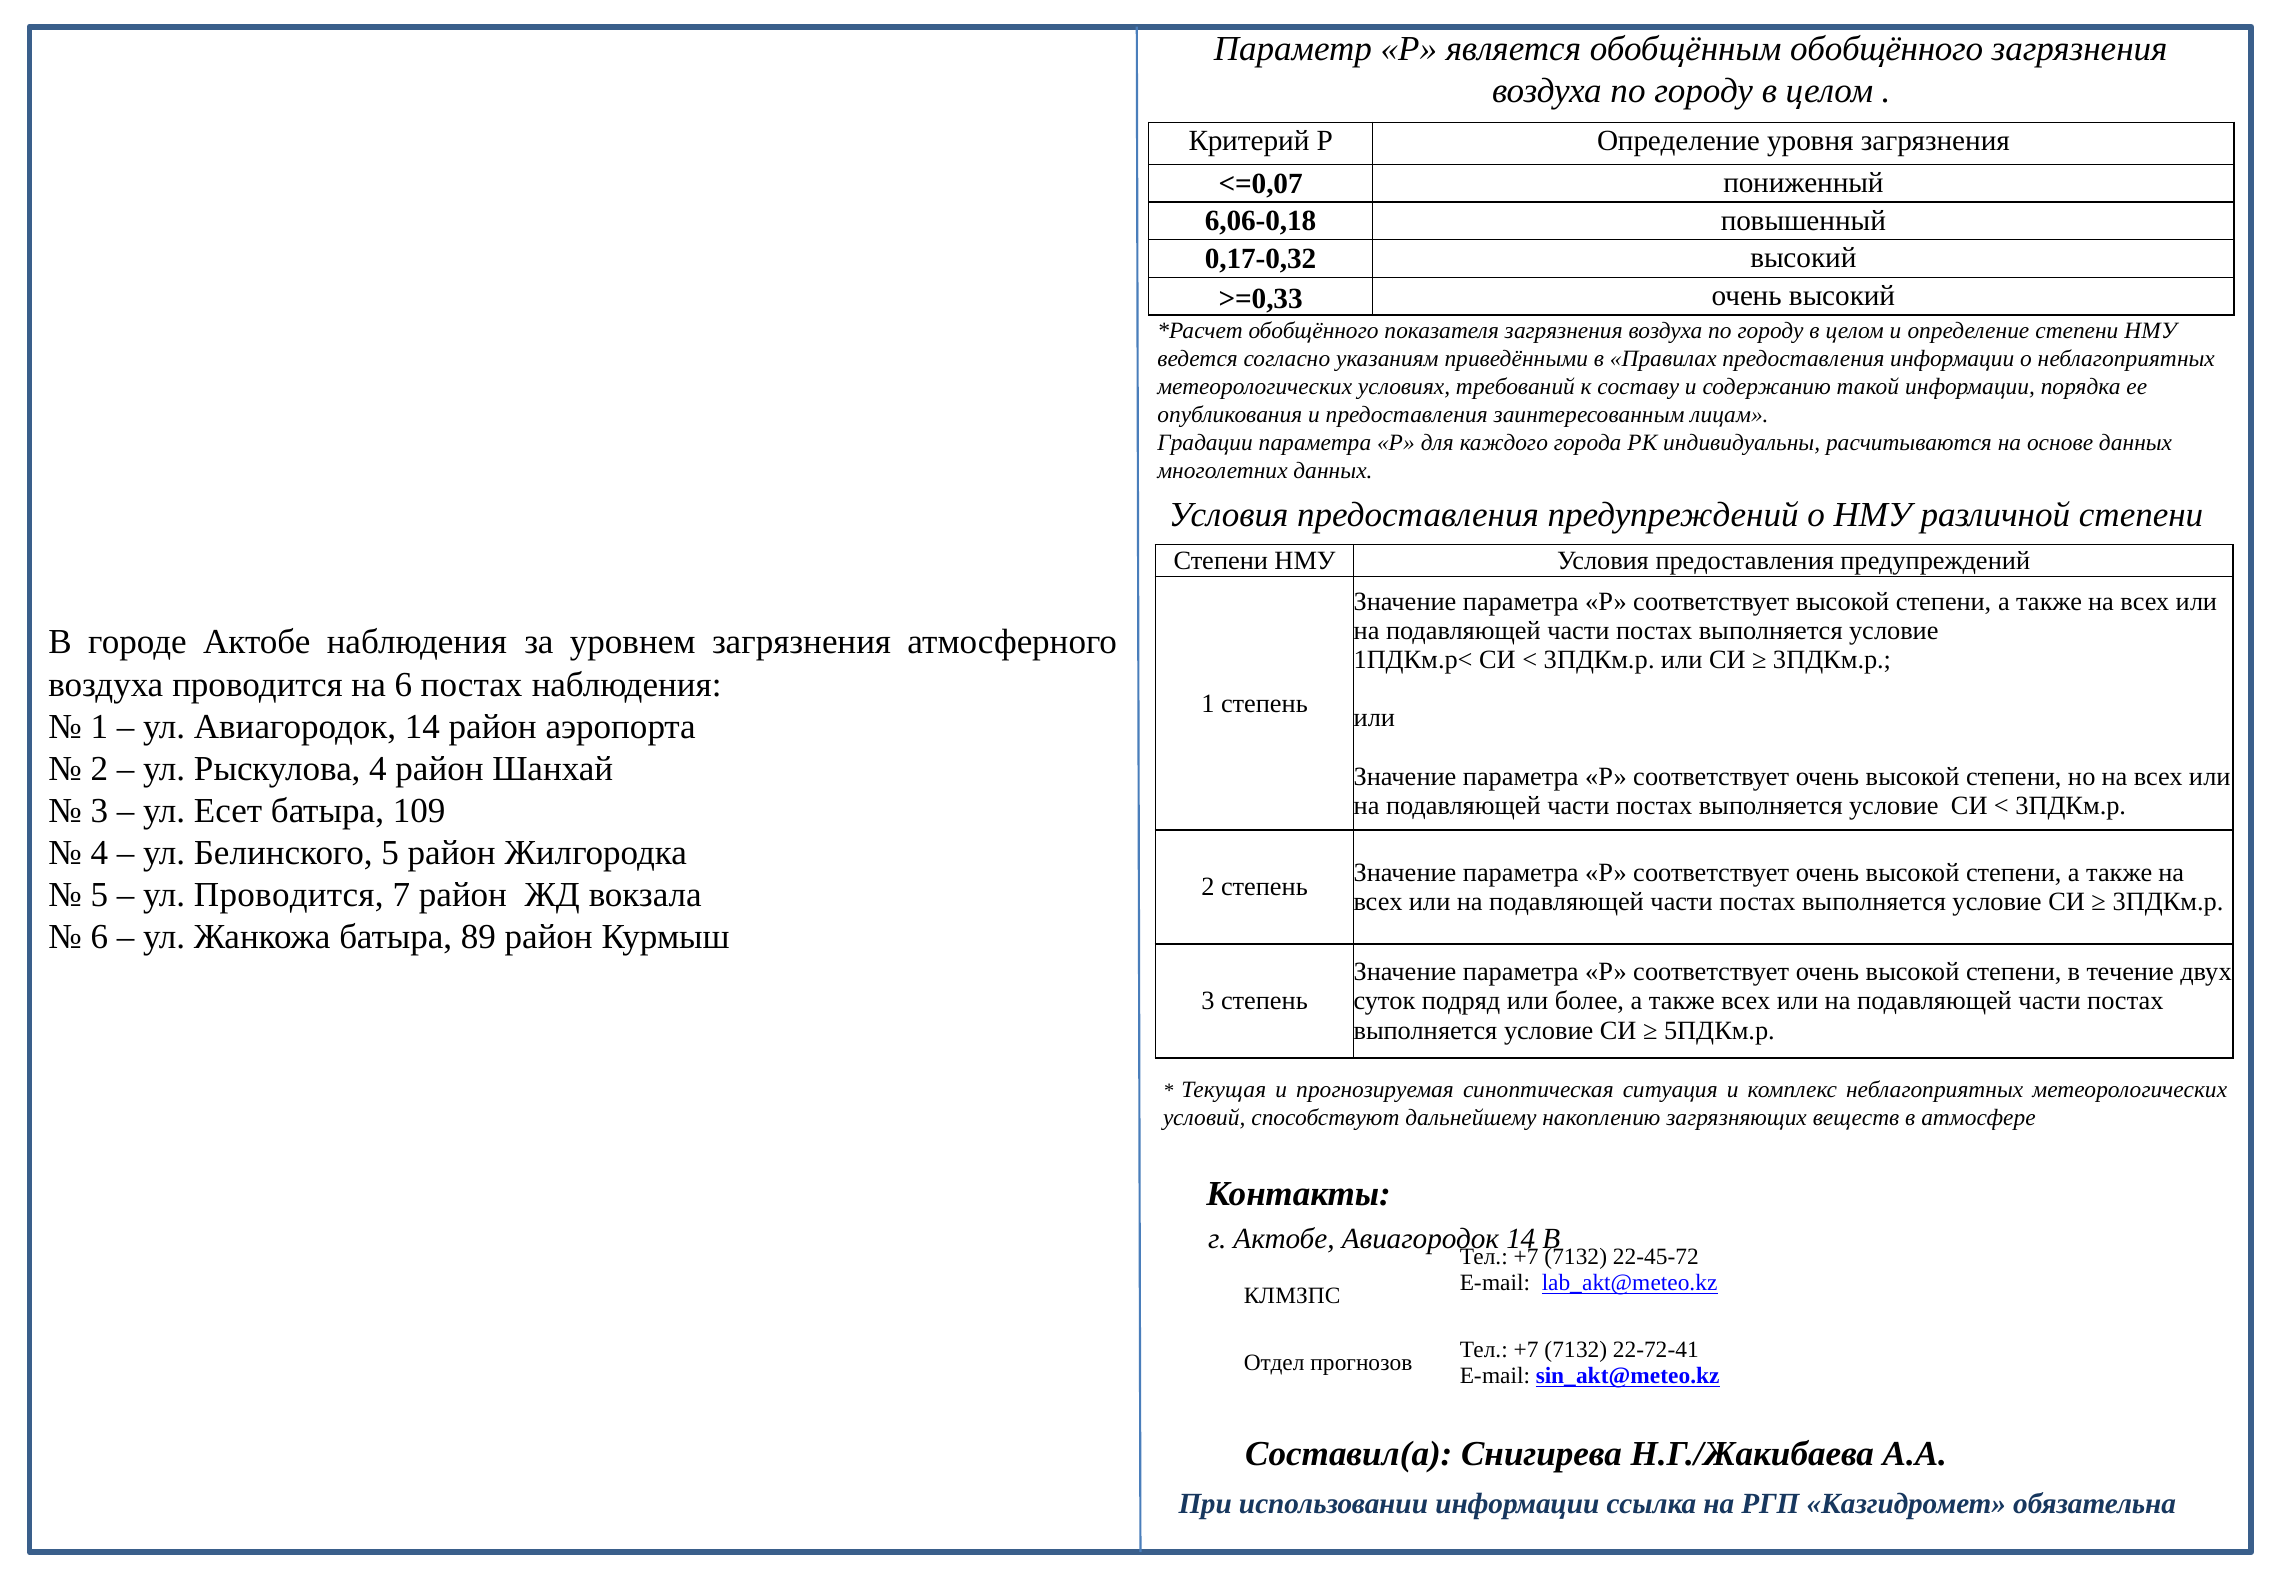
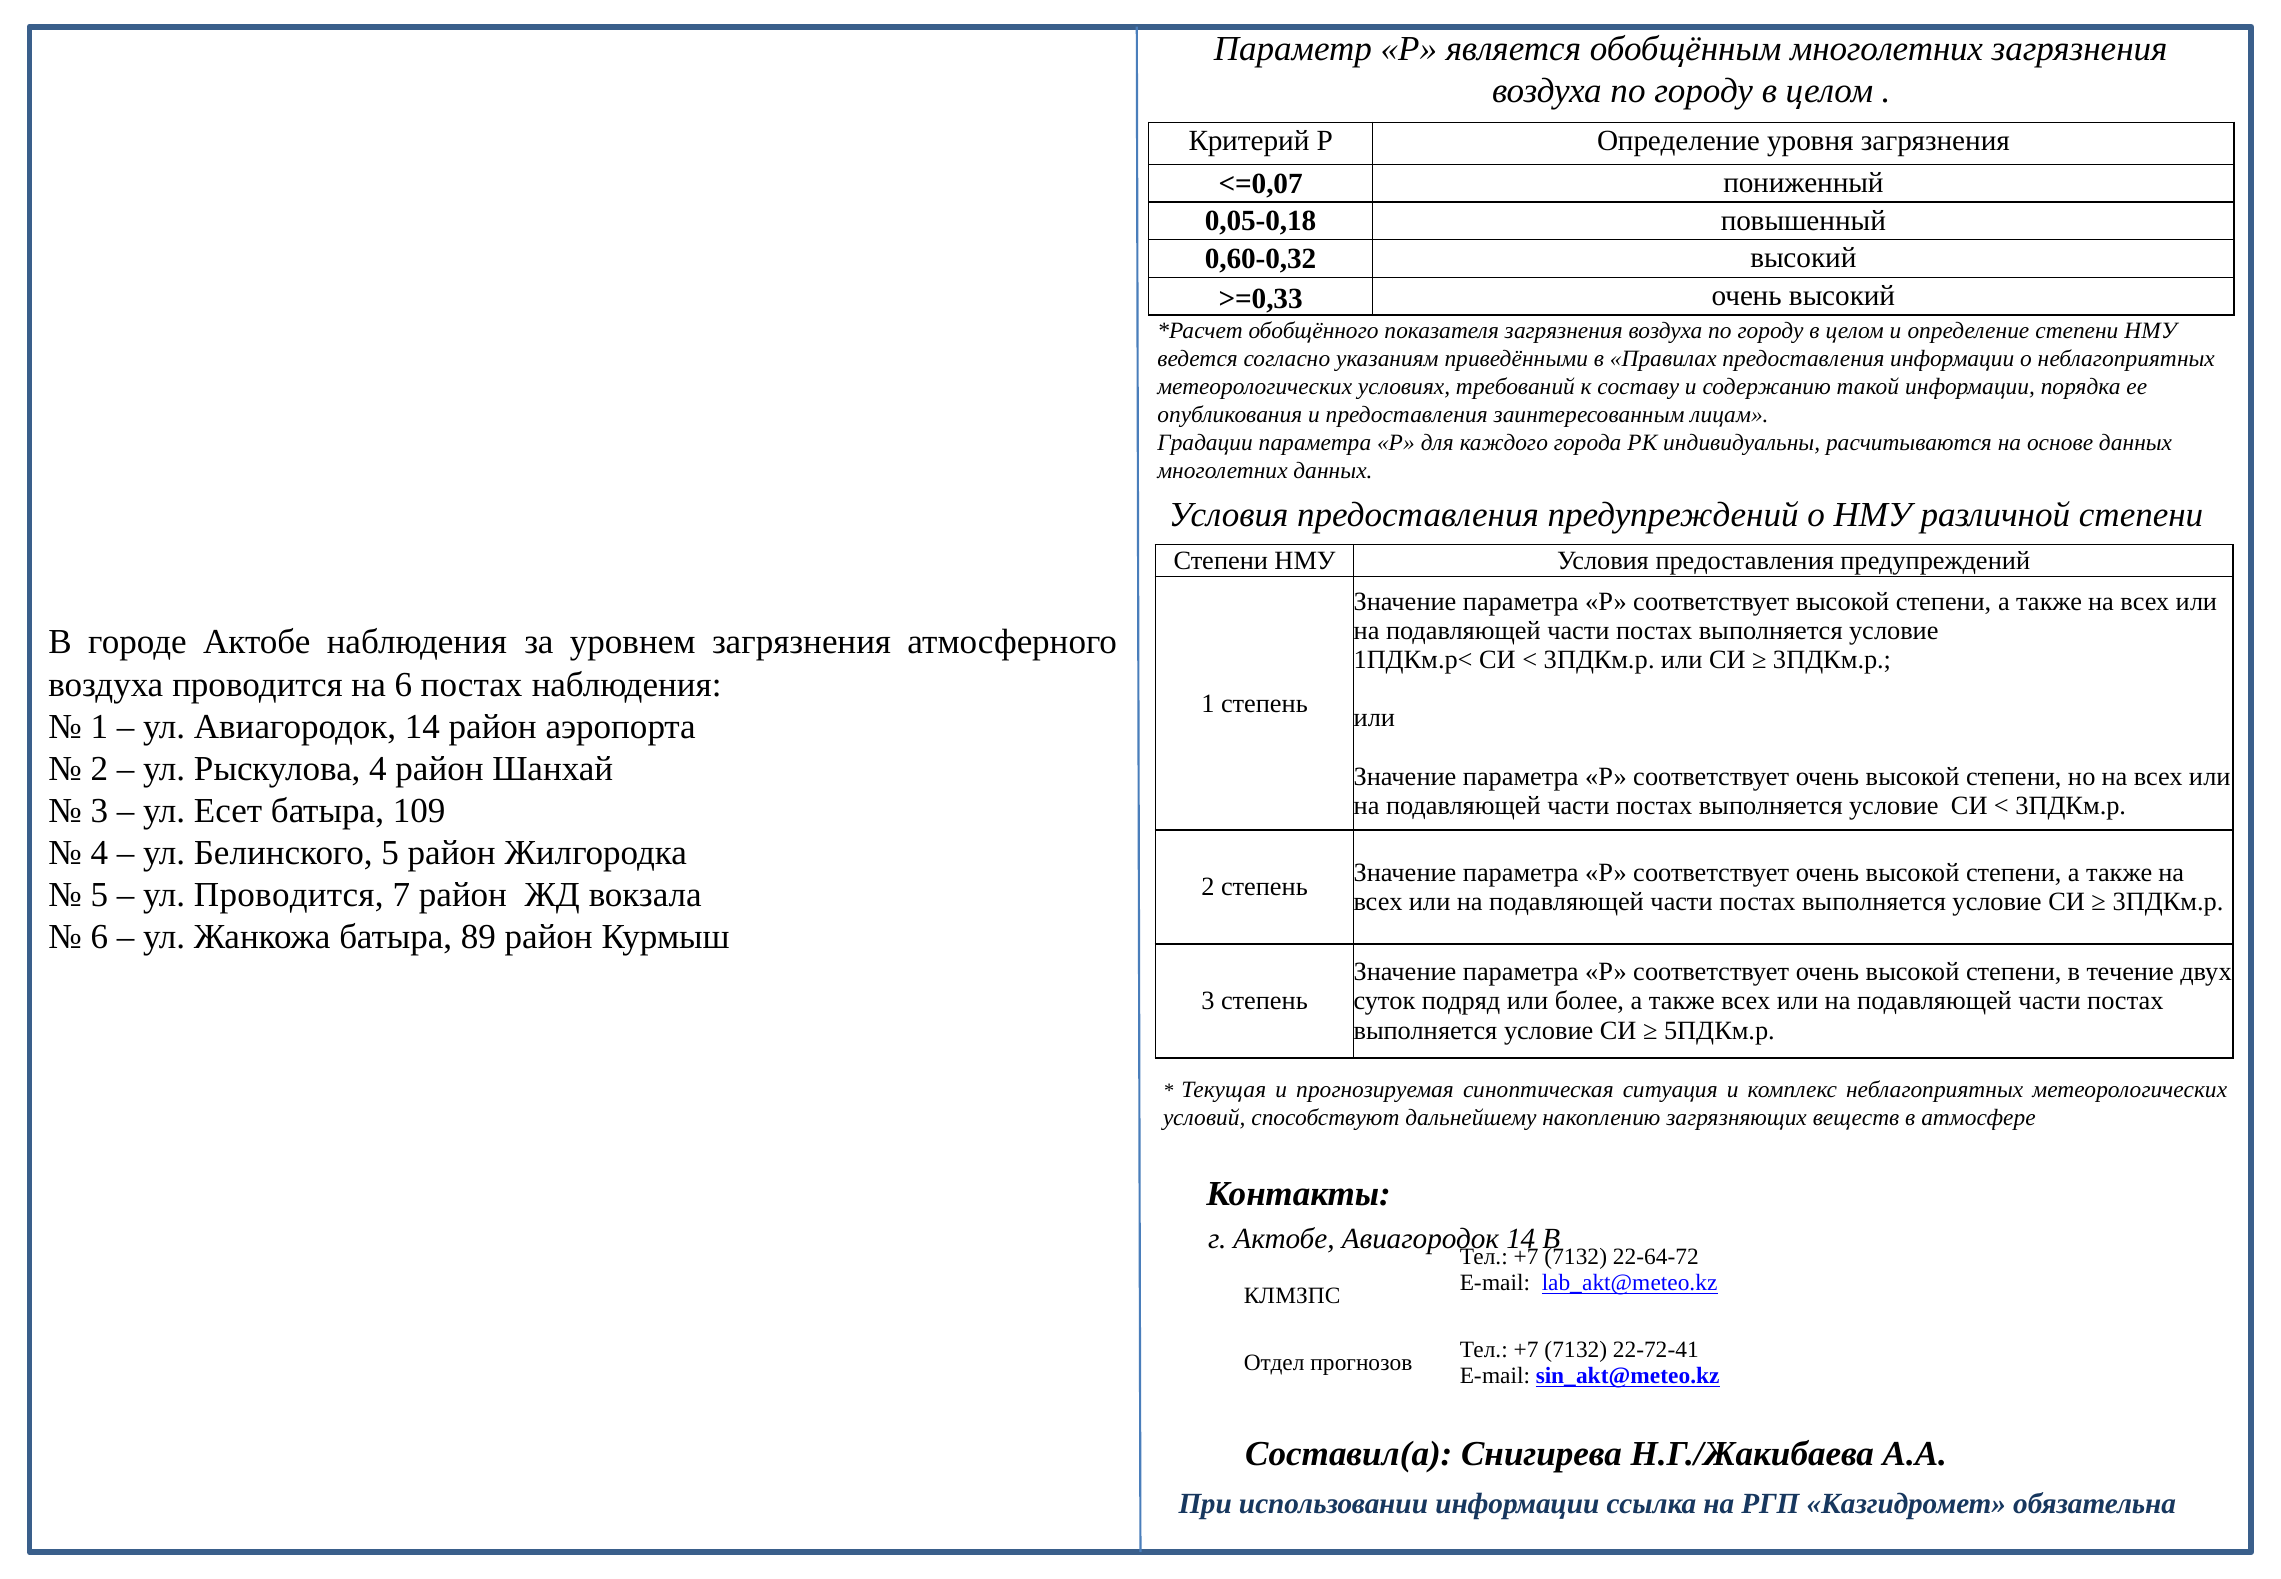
обобщённым обобщённого: обобщённого -> многолетних (1887, 49)
6,06-0,18: 6,06-0,18 -> 0,05-0,18 (1261, 221)
0,17-0,32: 0,17-0,32 -> 0,60-0,32 (1261, 259)
22-45-72: 22-45-72 -> 22-64-72 (1656, 1257)
